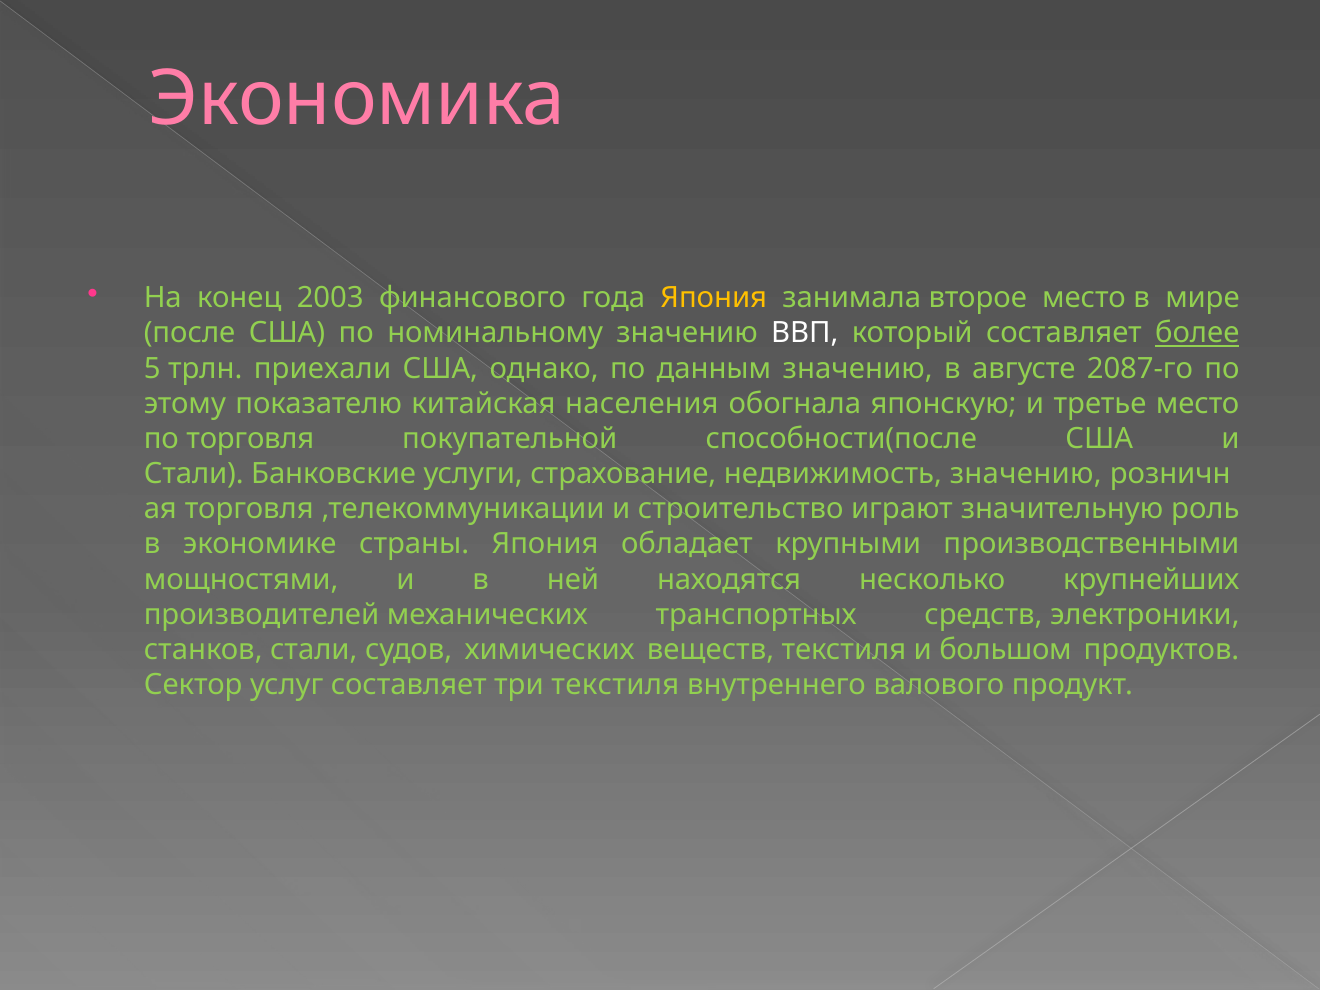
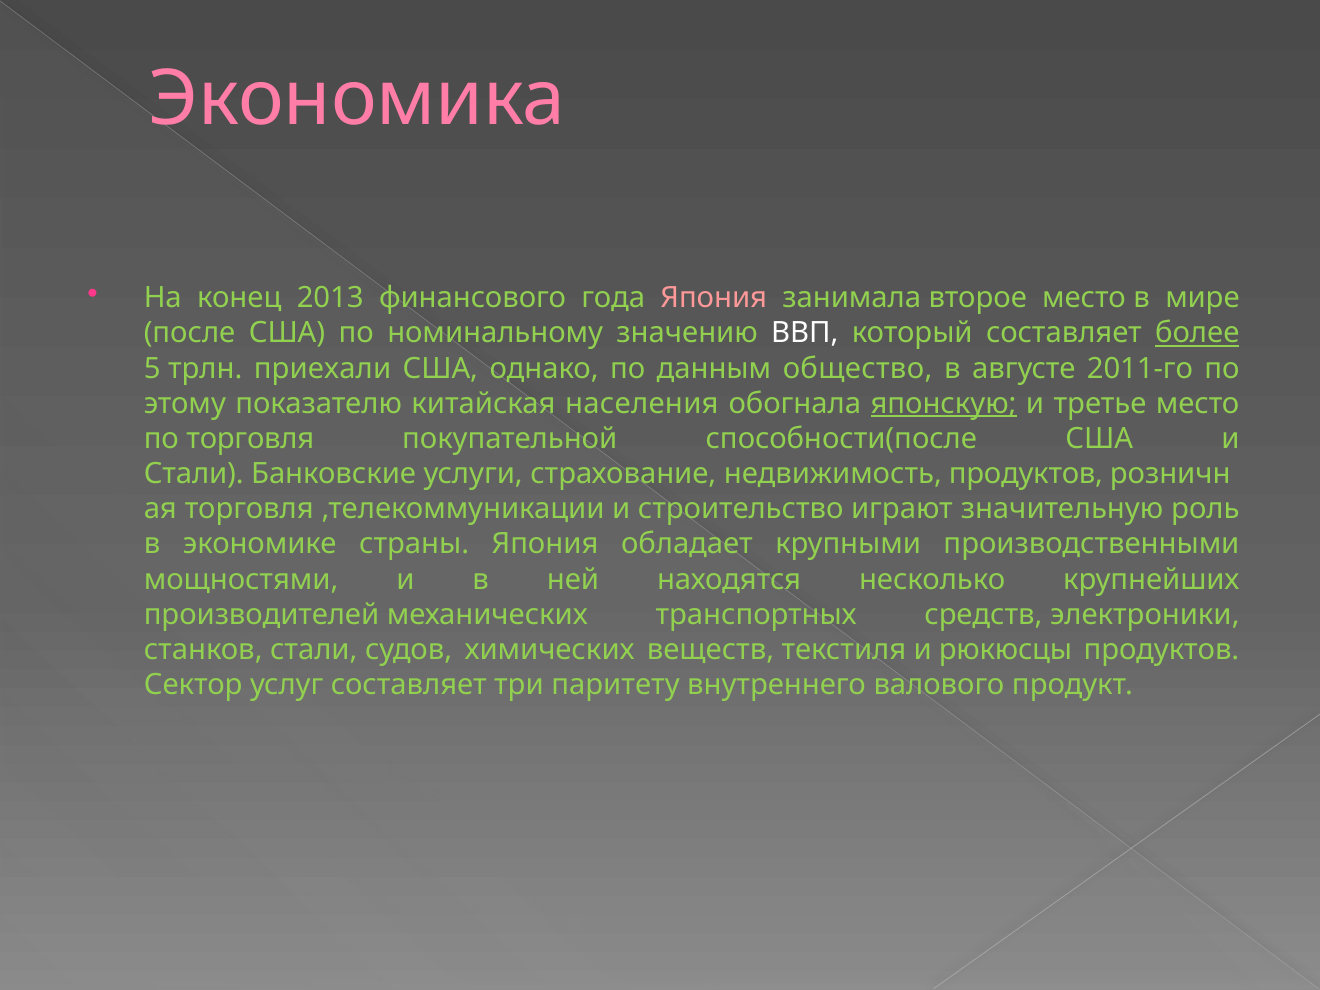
2003: 2003 -> 2013 (330, 298)
Япония colour: yellow -> pink (714, 298)
данным значению: значению -> общество (858, 368)
2087-го: 2087-го -> 2011-го (1140, 368)
японскую underline: none -> present (944, 404)
недвижимость значению: значению -> продуктов (1026, 474)
большом: большом -> рюкюсцы (1006, 650)
три текстиля: текстиля -> паритету (616, 685)
